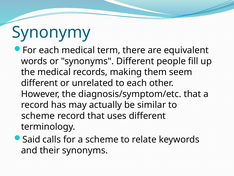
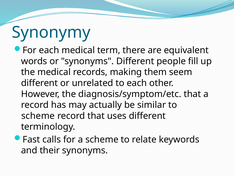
Said: Said -> Fast (31, 139)
